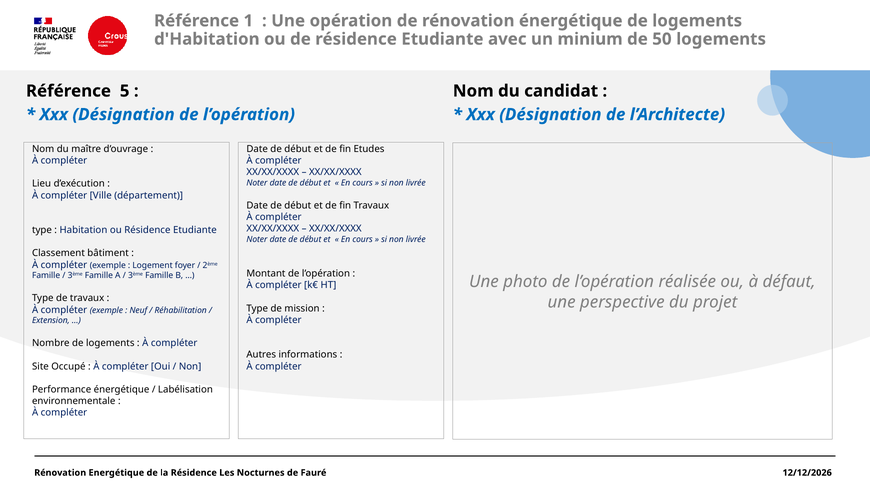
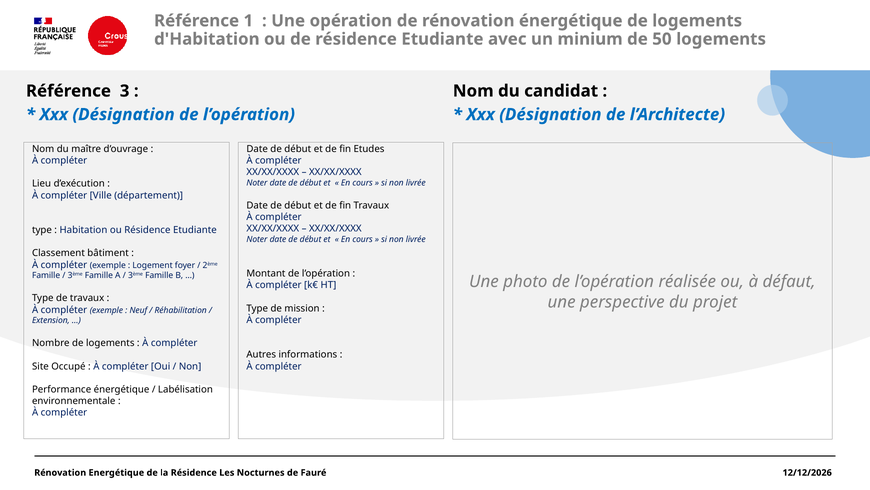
5: 5 -> 3 (125, 91)
